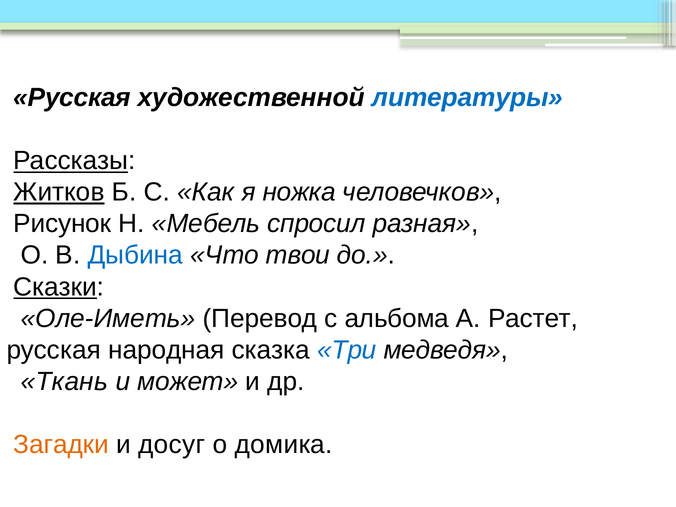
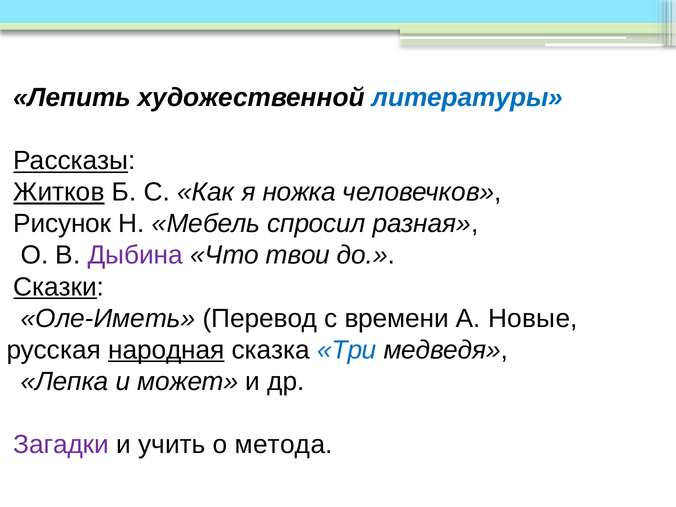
Русская: Русская -> Лепить (72, 97)
Дыбина colour: blue -> purple (135, 255)
альбома: альбома -> времени (397, 318)
Растет: Растет -> Новые (533, 318)
народная underline: none -> present (166, 350)
Ткань: Ткань -> Лепка (65, 382)
Загадки colour: orange -> purple (61, 445)
досуг: досуг -> учить (172, 445)
домика: домика -> метода (284, 445)
